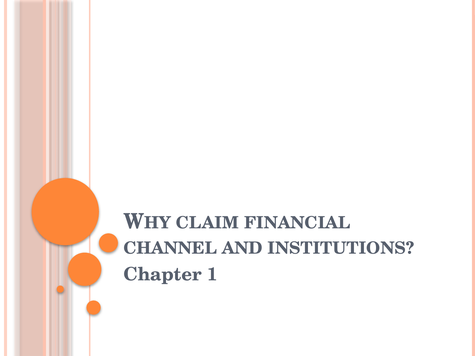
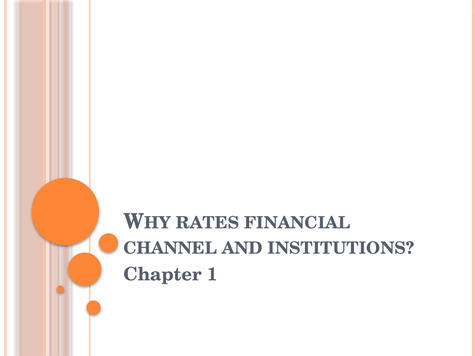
CLAIM: CLAIM -> RATES (207, 223)
